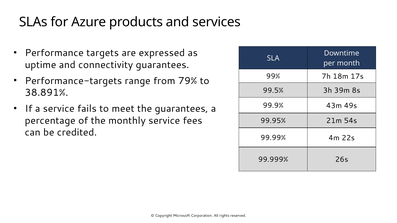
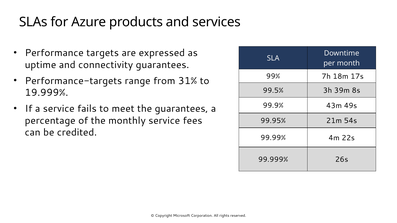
79%: 79% -> 31% (188, 81)
38.891%: 38.891% -> 19.999% (47, 93)
